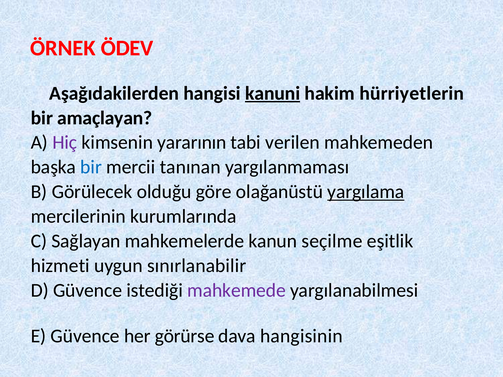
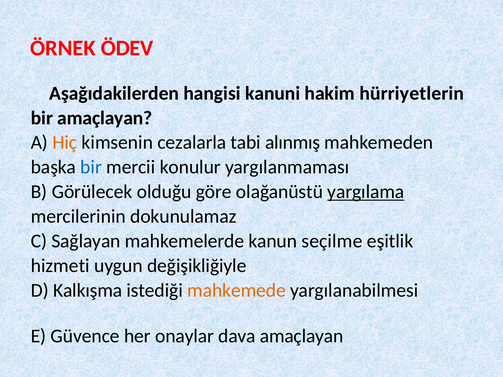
kanuni underline: present -> none (273, 93)
Hiç colour: purple -> orange (65, 143)
yararının: yararının -> cezalarla (192, 143)
verilen: verilen -> alınmış (293, 143)
tanınan: tanınan -> konulur (190, 167)
kurumlarında: kurumlarında -> dokunulamaz (183, 217)
sınırlanabilir: sınırlanabilir -> değişikliğiyle (197, 266)
D Güvence: Güvence -> Kalkışma (88, 291)
mahkemede colour: purple -> orange (237, 291)
görürse: görürse -> onaylar (185, 336)
dava hangisinin: hangisinin -> amaçlayan (302, 336)
